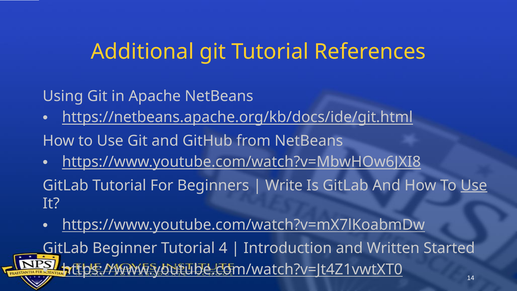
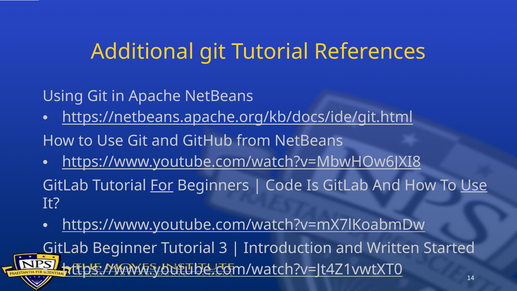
For underline: none -> present (162, 185)
Write: Write -> Code (284, 185)
4: 4 -> 3 (223, 248)
